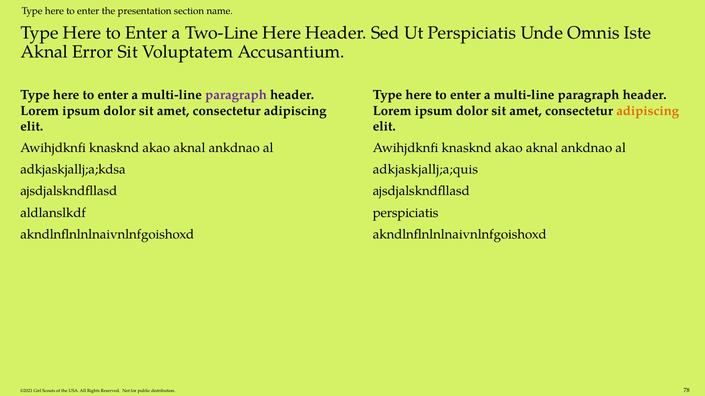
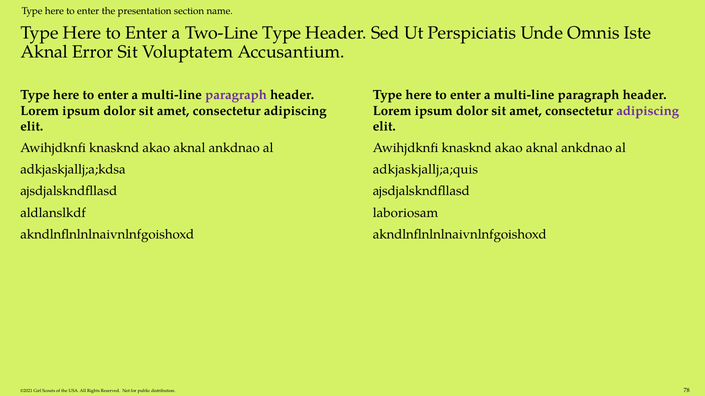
Two-Line Here: Here -> Type (282, 33)
adipiscing colour: orange -> purple (648, 111)
perspiciatis: perspiciatis -> laboriosam (406, 213)
